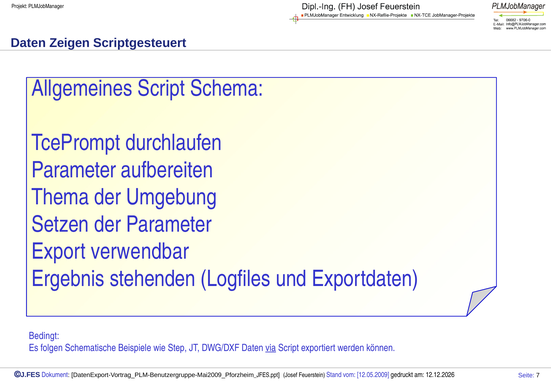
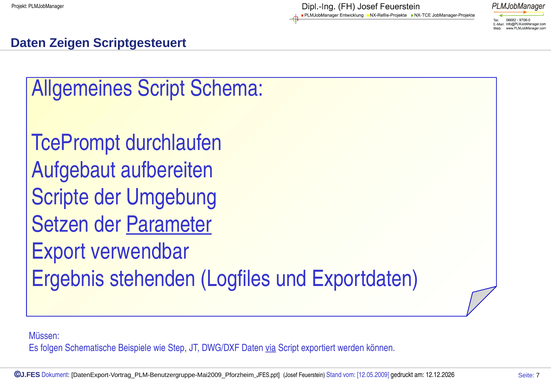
Parameter: Parameter -> Aufgebaut (74, 170)
Thema: Thema -> Scripte (60, 197)
Parameter underline: none -> present (169, 224)
Bedingt: Bedingt -> Müssen (44, 335)
